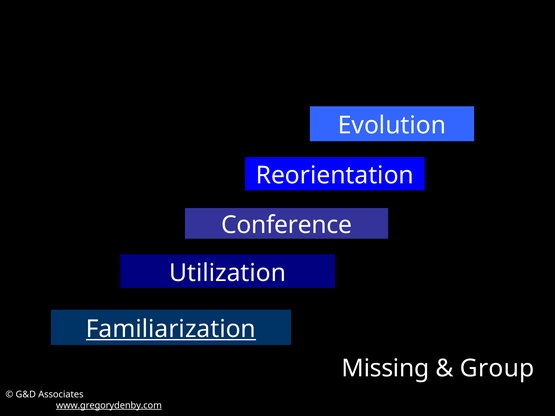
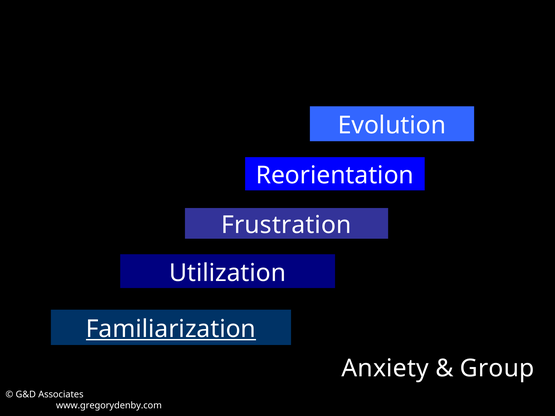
Conference: Conference -> Frustration (286, 225)
Missing: Missing -> Anxiety (385, 369)
www.gregorydenby.com underline: present -> none (109, 406)
